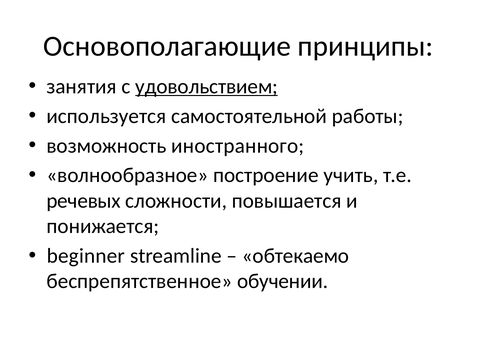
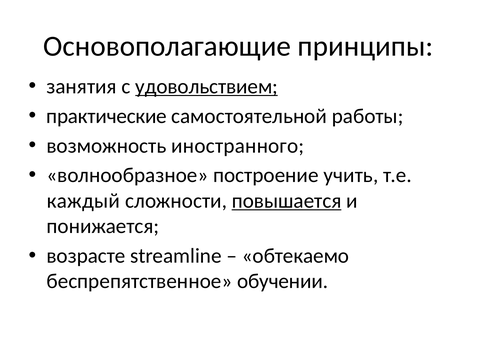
используется: используется -> практические (107, 116)
речевых: речевых -> каждый (83, 201)
повышается underline: none -> present (287, 201)
beginner: beginner -> возрасте (86, 256)
